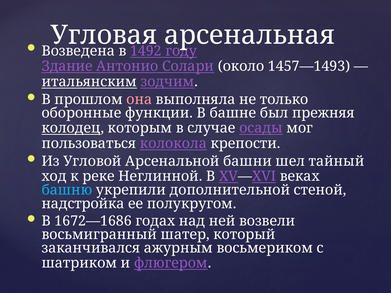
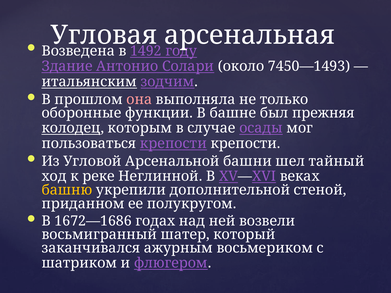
1457—1493: 1457—1493 -> 7450—1493 (309, 66)
пользоваться колокола: колокола -> крепости (173, 144)
башню colour: light blue -> yellow (67, 190)
надстройка: надстройка -> приданном (83, 204)
